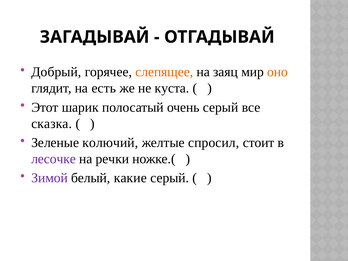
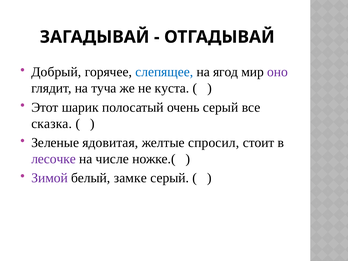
слепящее colour: orange -> blue (164, 72)
заяц: заяц -> ягод (226, 72)
оно colour: orange -> purple (278, 72)
есть: есть -> туча (104, 88)
колючий: колючий -> ядовитая (110, 143)
речки: речки -> числе (112, 159)
какие: какие -> замке (130, 178)
